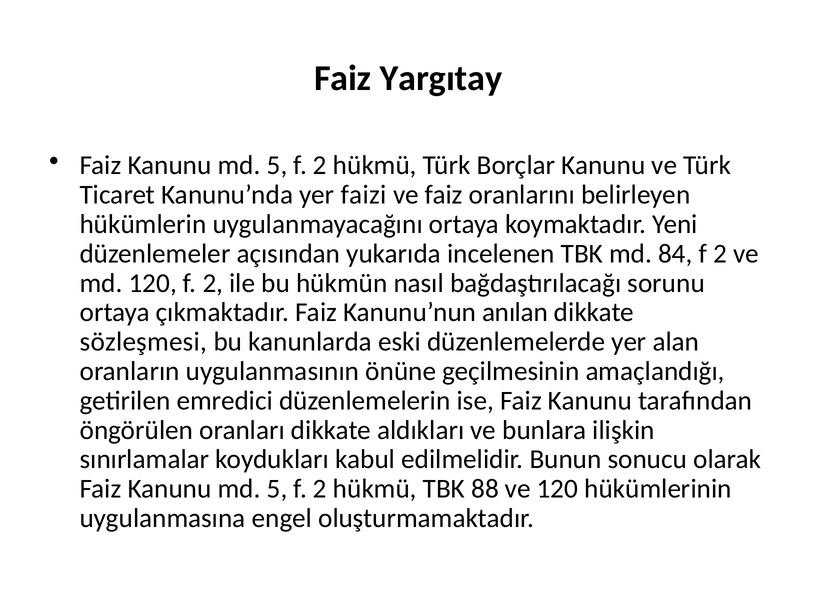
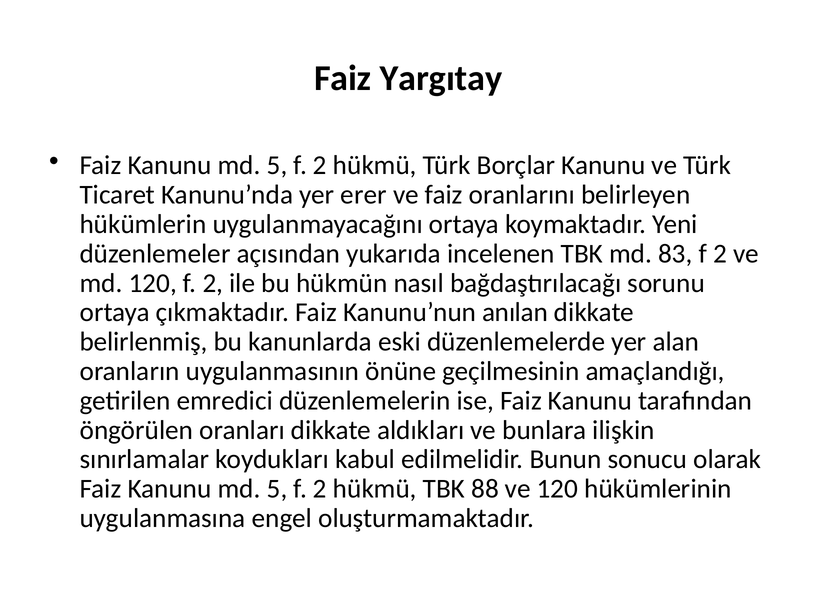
faizi: faizi -> erer (364, 195)
84: 84 -> 83 (675, 254)
sözleşmesi: sözleşmesi -> belirlenmiş (144, 342)
